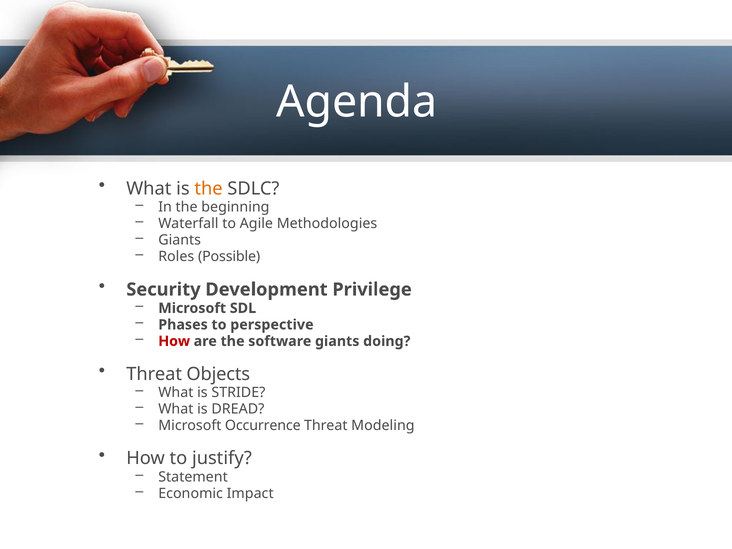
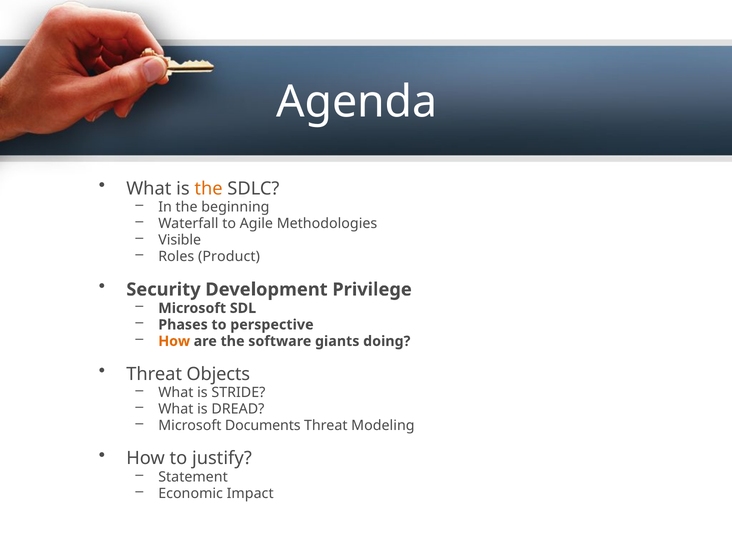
Giants: Giants -> Visible (180, 240)
Possible: Possible -> Product (229, 257)
How colour: red -> orange (174, 341)
Occurrence: Occurrence -> Documents (263, 426)
